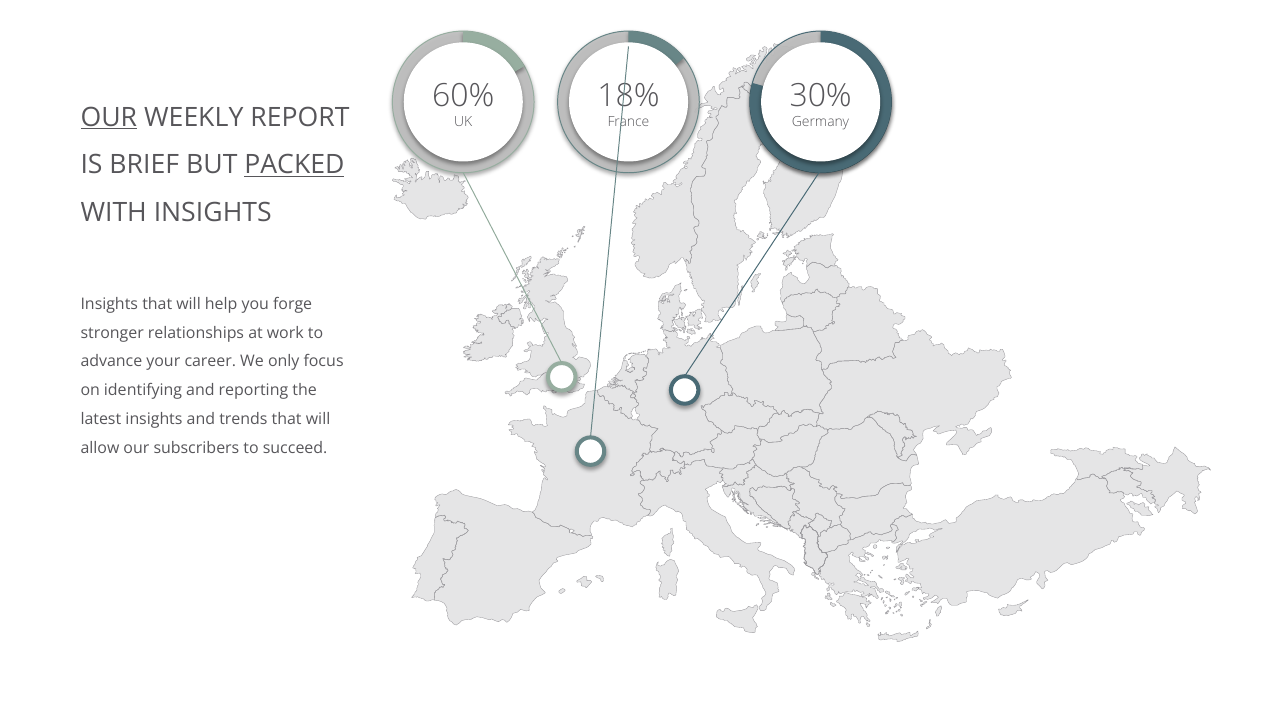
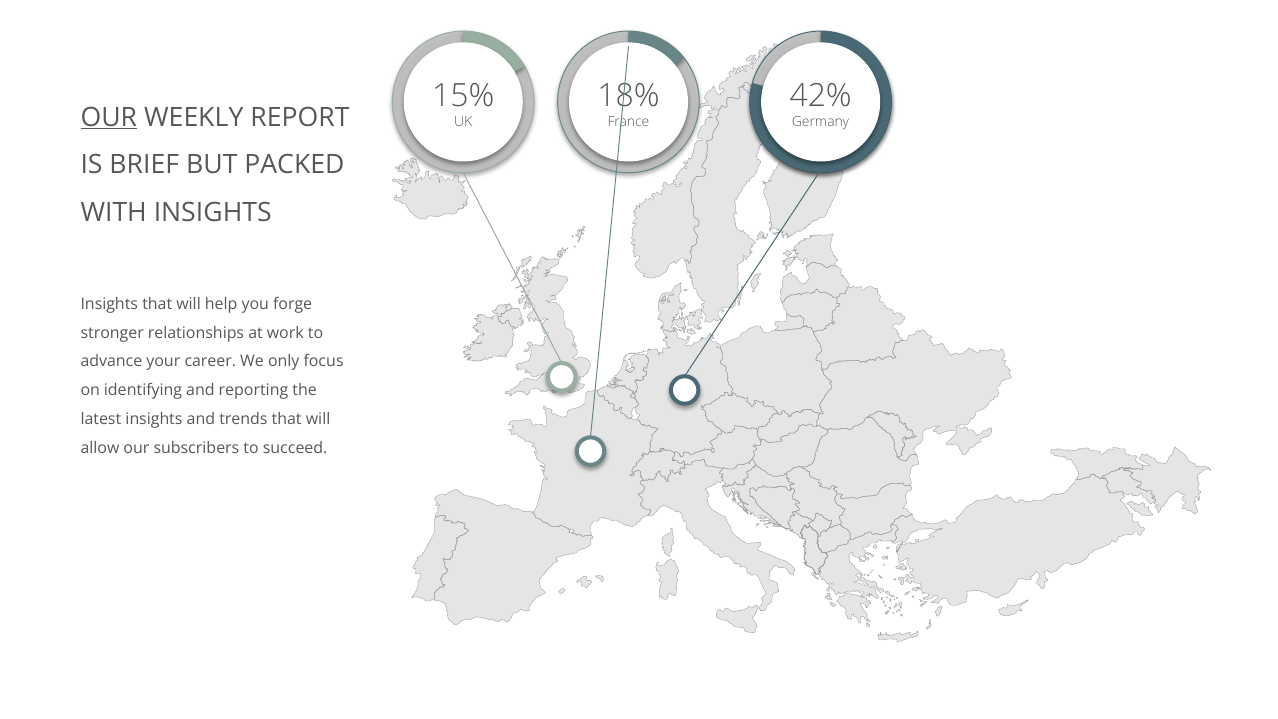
60%: 60% -> 15% (463, 96)
30%: 30% -> 42% (821, 96)
PACKED underline: present -> none (294, 165)
